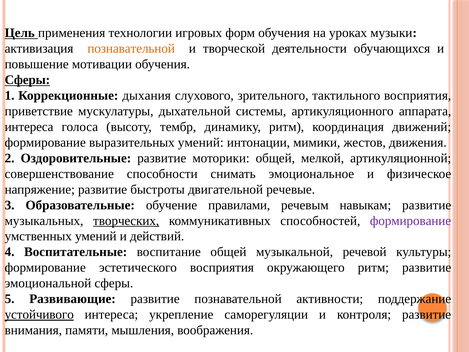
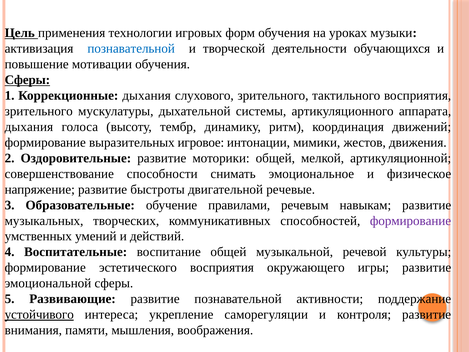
познавательной colour: orange -> blue (131, 49)
приветствие: приветствие -> зрительного (39, 111)
интереса: интереса -> дыхания (29, 127)
выразительных умений: умений -> игровое (201, 142)
творческих underline: present -> none (126, 221)
окружающего ритм: ритм -> игры (373, 267)
